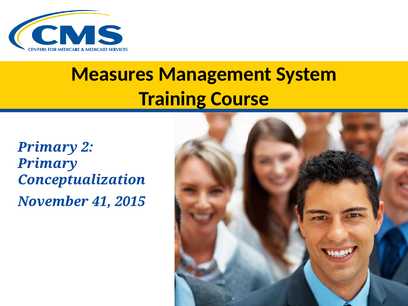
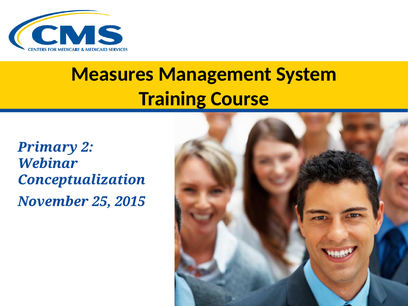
Primary: Primary -> Webinar (48, 163)
41: 41 -> 25 (102, 202)
